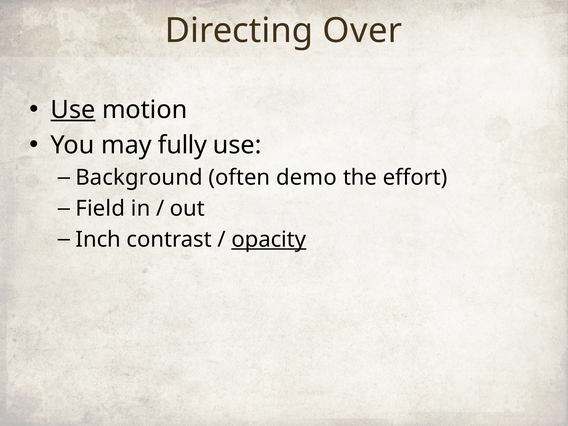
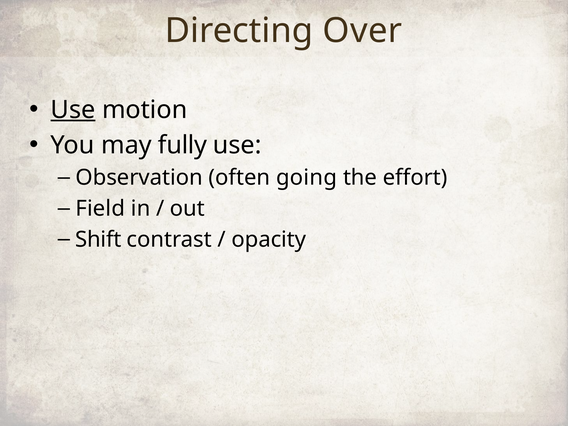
Background: Background -> Observation (139, 178)
demo: demo -> going (307, 178)
Inch: Inch -> Shift (98, 240)
opacity underline: present -> none (269, 240)
